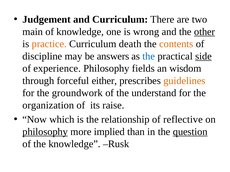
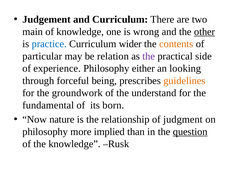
practice colour: orange -> blue (49, 44)
death: death -> wider (130, 44)
discipline: discipline -> particular (42, 56)
answers: answers -> relation (113, 56)
the colour: blue -> purple (149, 56)
side underline: present -> none (203, 56)
fields: fields -> either (143, 69)
wisdom: wisdom -> looking (185, 69)
either: either -> being (104, 81)
organization: organization -> fundamental (48, 105)
raise: raise -> born (113, 105)
which: which -> nature (62, 120)
reflective: reflective -> judgment (183, 120)
philosophy underline: present -> none (45, 132)
